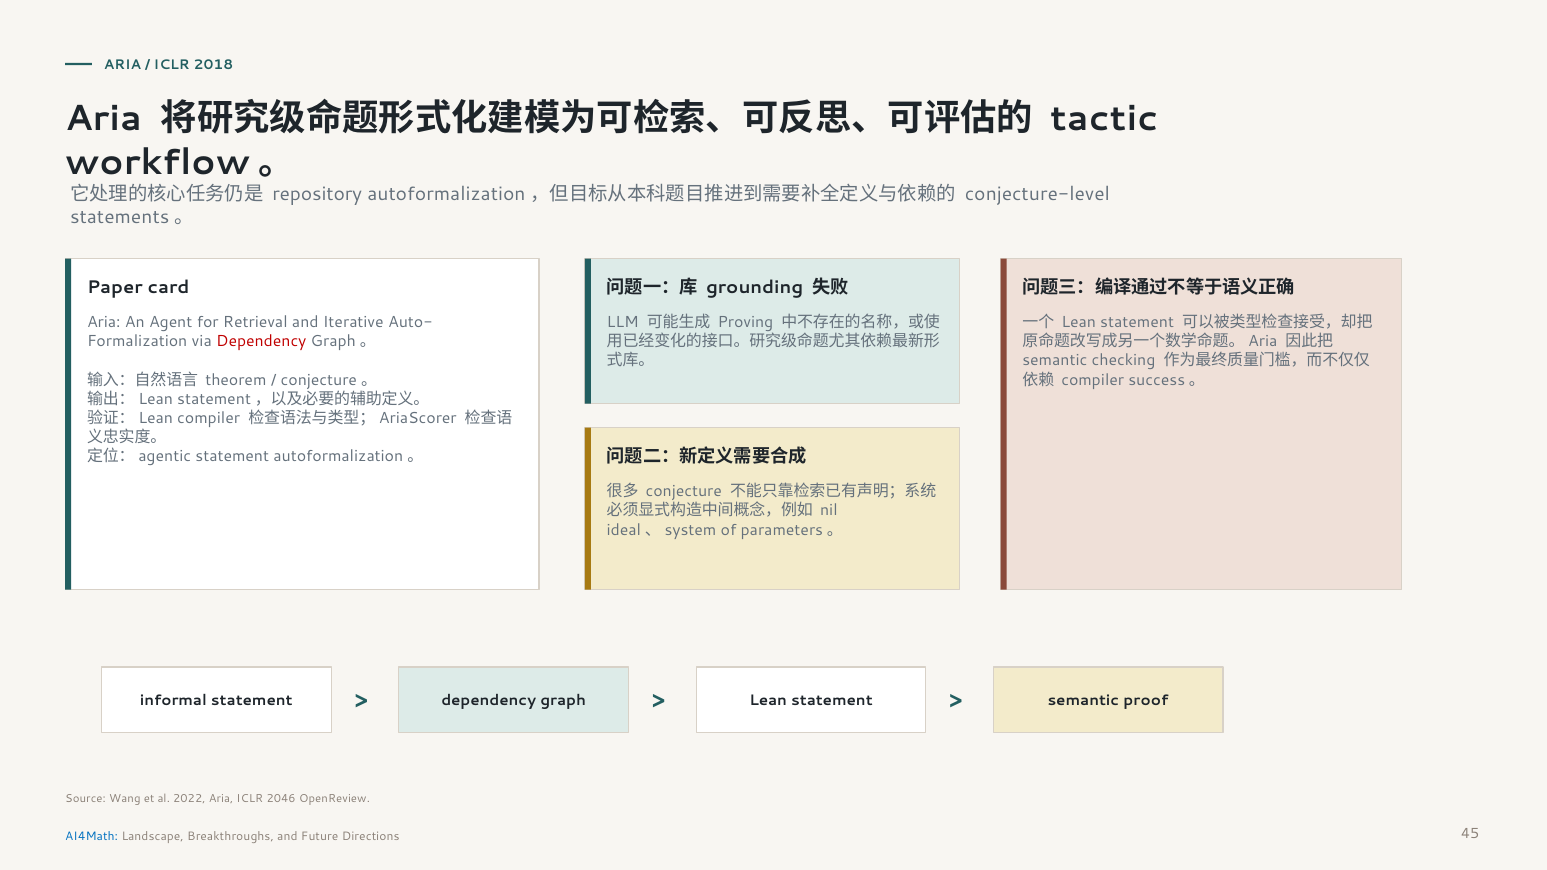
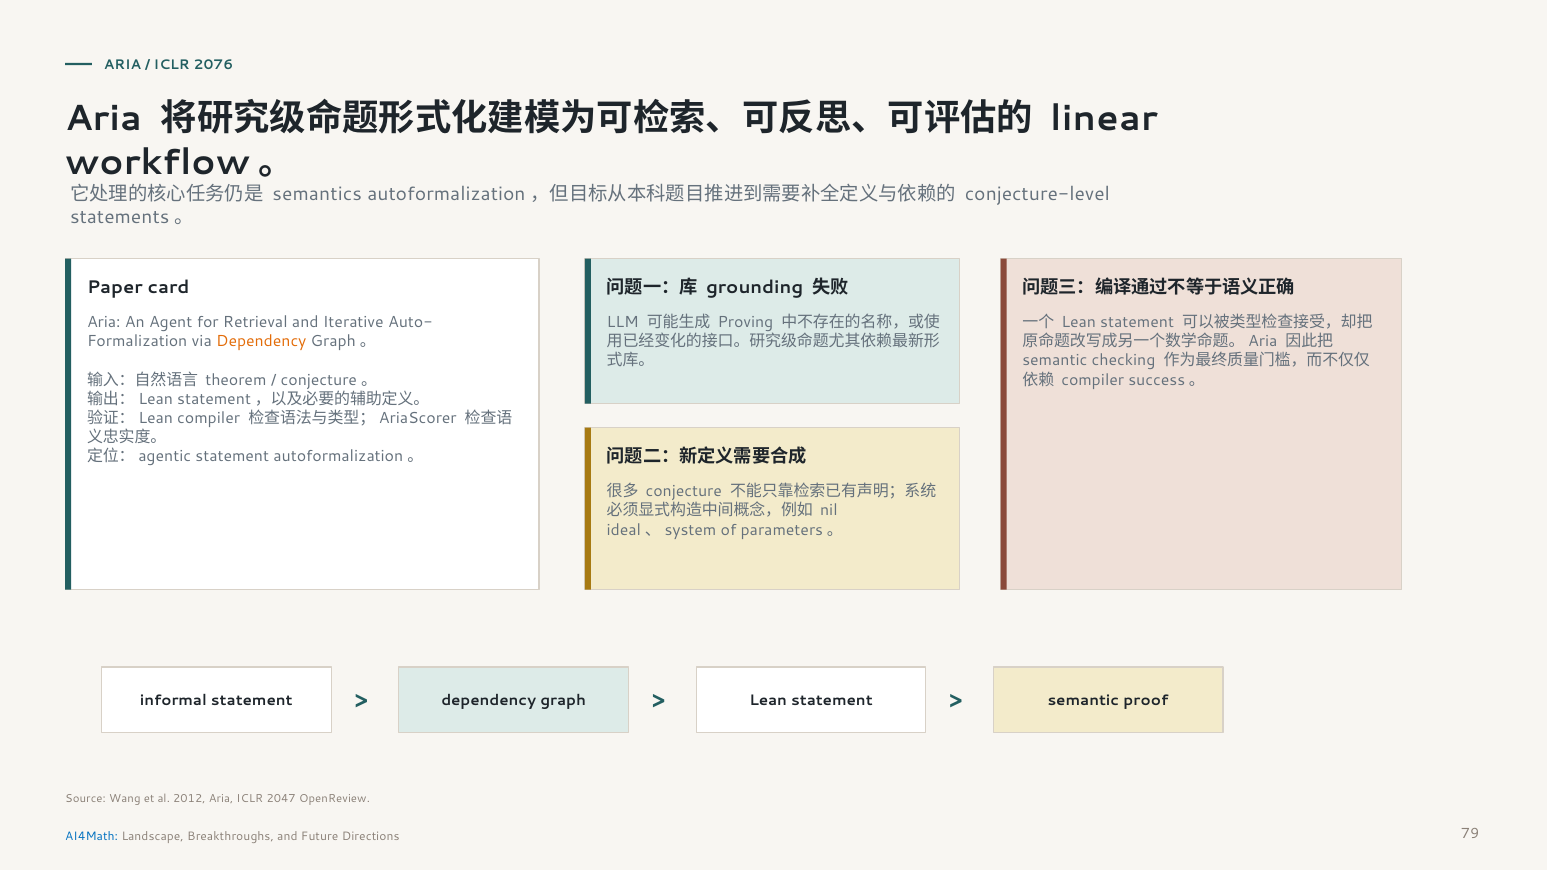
2018: 2018 -> 2076 (213, 65)
tactic: tactic -> linear (1104, 119)
repository: repository -> semantics (317, 194)
Dependency colour: red -> orange (261, 342)
2022: 2022 -> 2012 (189, 799)
2046: 2046 -> 2047 (281, 799)
45: 45 -> 79 (1470, 834)
